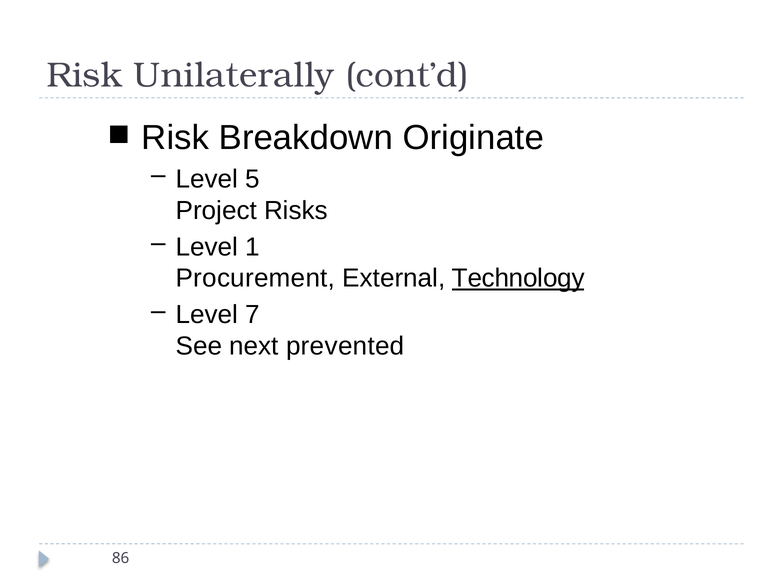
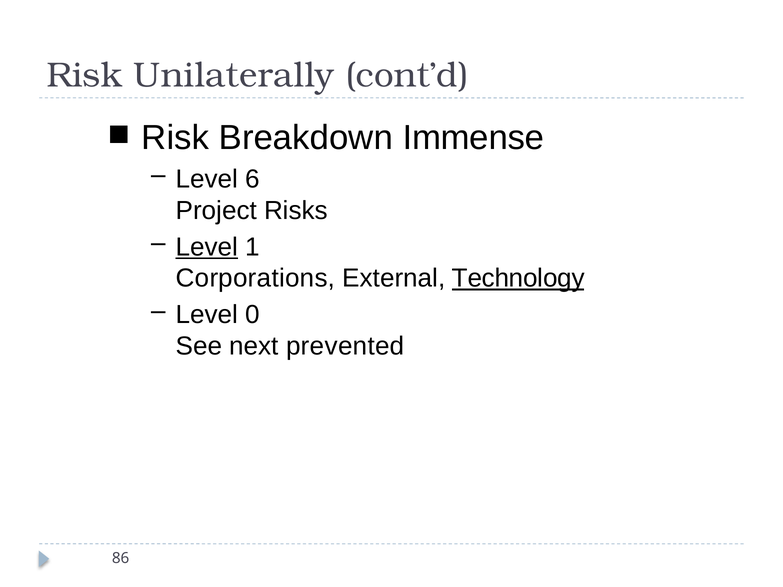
Originate: Originate -> Immense (473, 138)
5: 5 -> 6 (253, 179)
Level underline: none -> present (207, 247)
Procurement: Procurement -> Corporations (255, 278)
7: 7 -> 0 (253, 315)
